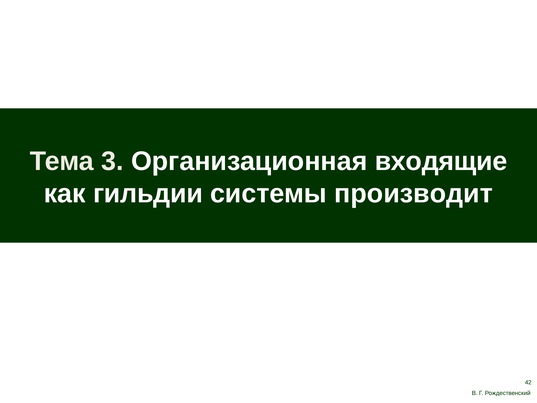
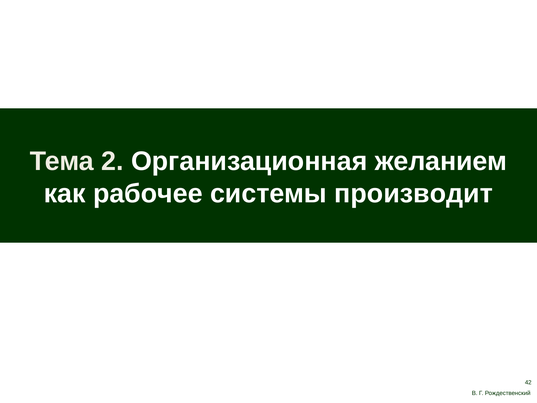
3: 3 -> 2 (112, 161)
входящие: входящие -> желанием (441, 161)
гильдии: гильдии -> рабочее (148, 193)
